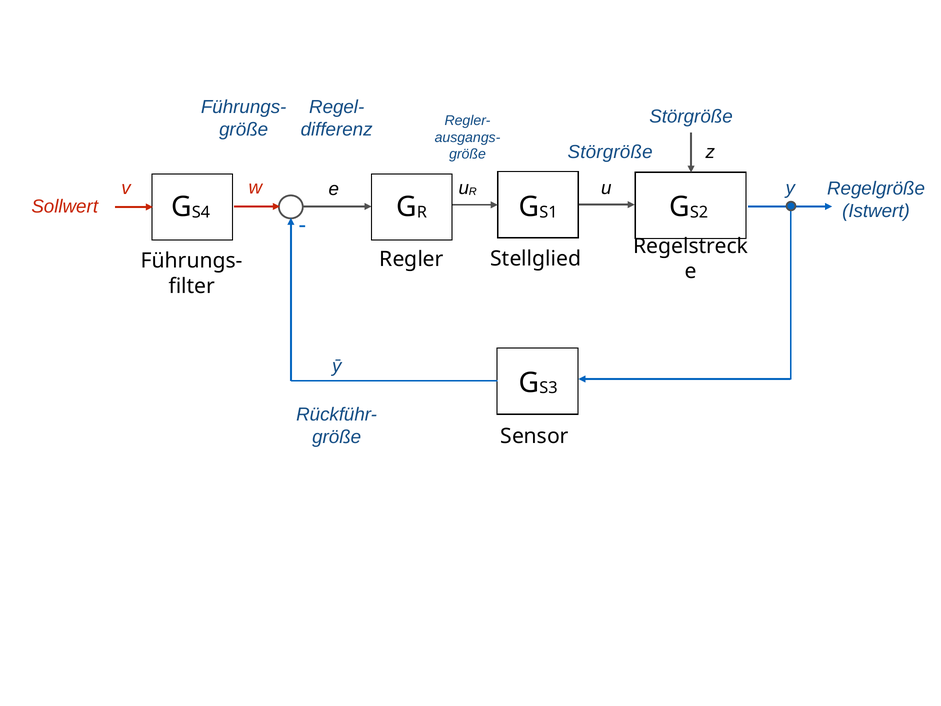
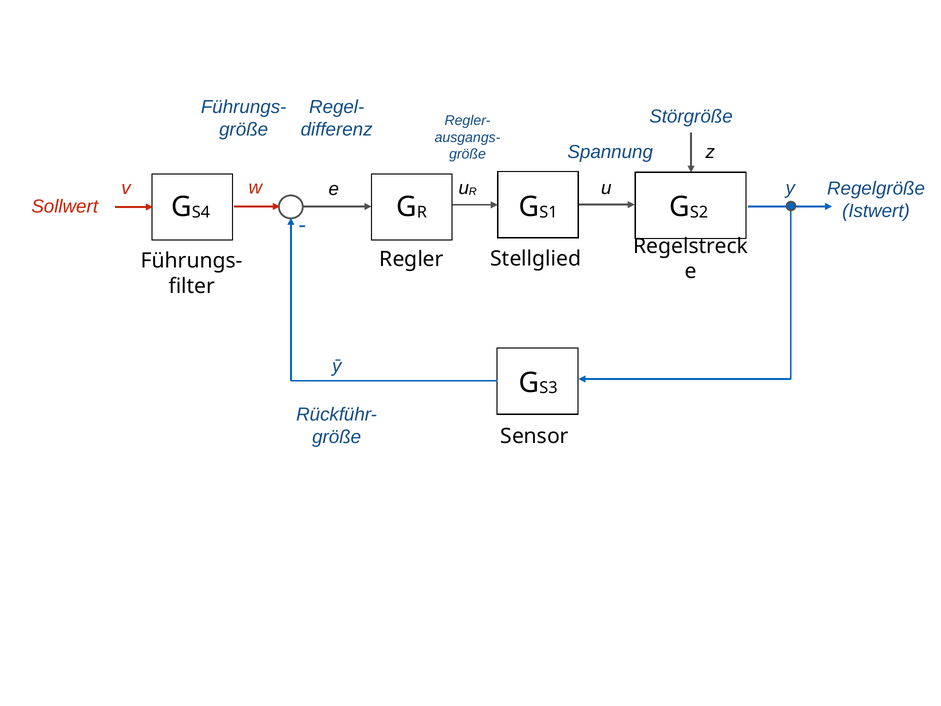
Störgröße: Störgröße -> Spannung (610, 152)
